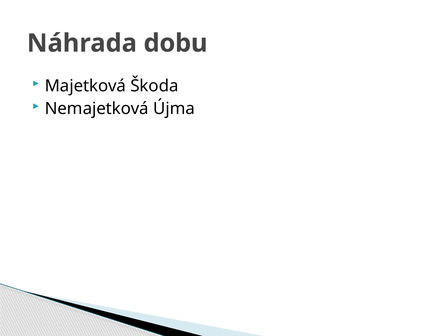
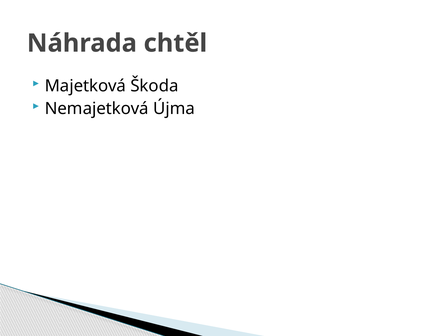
dobu: dobu -> chtěl (175, 43)
